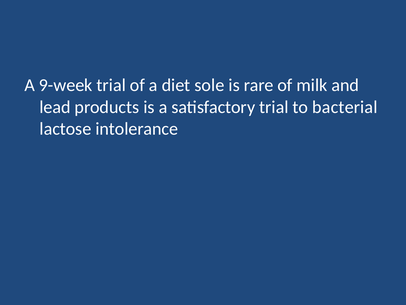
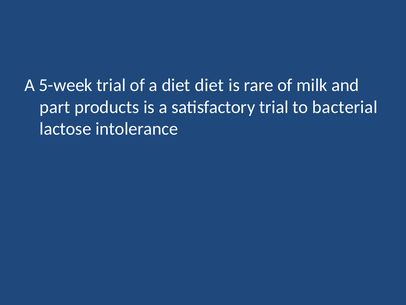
9-week: 9-week -> 5-week (66, 85)
diet sole: sole -> diet (209, 85)
lead: lead -> part (55, 107)
